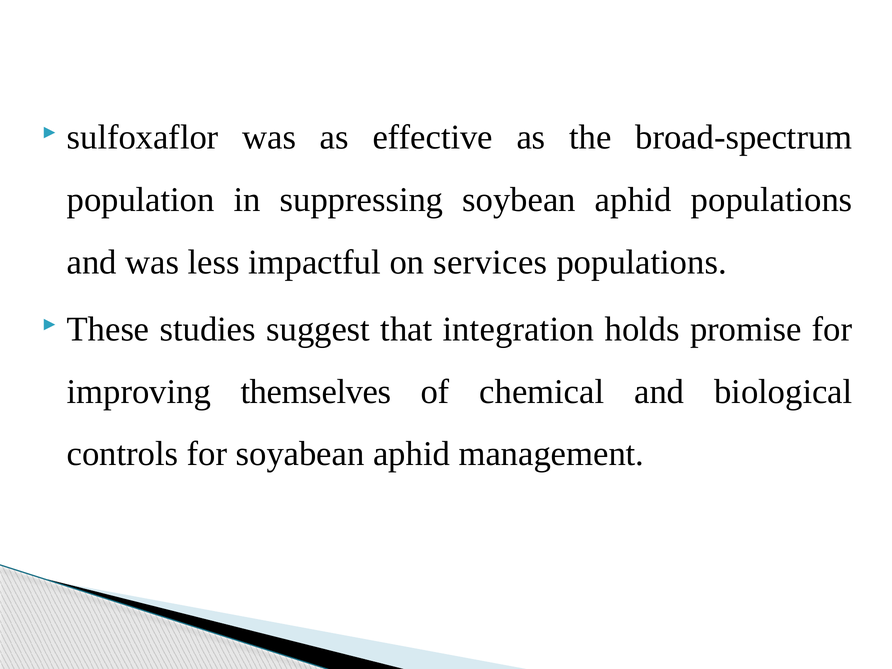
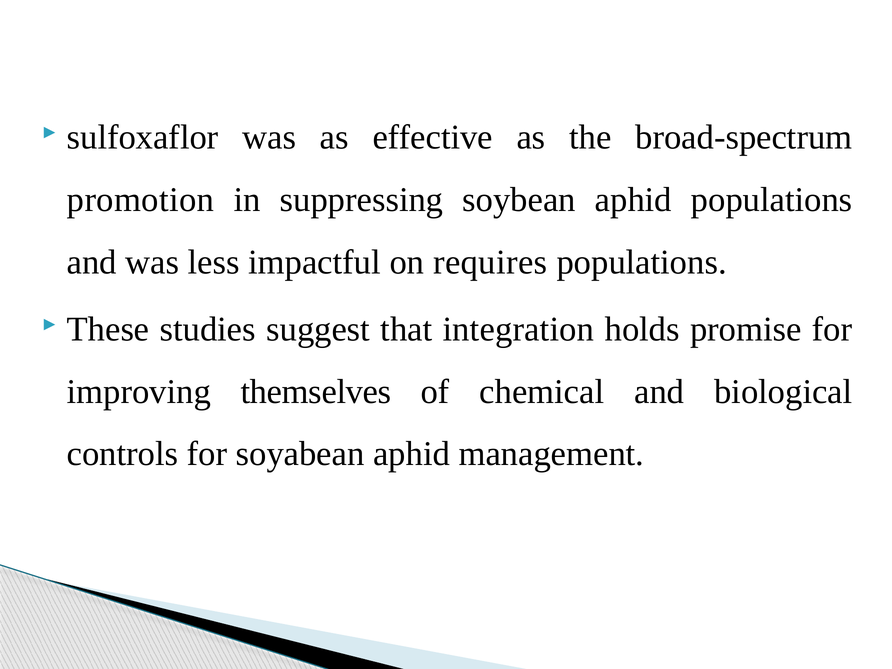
population: population -> promotion (140, 200)
services: services -> requires (490, 262)
